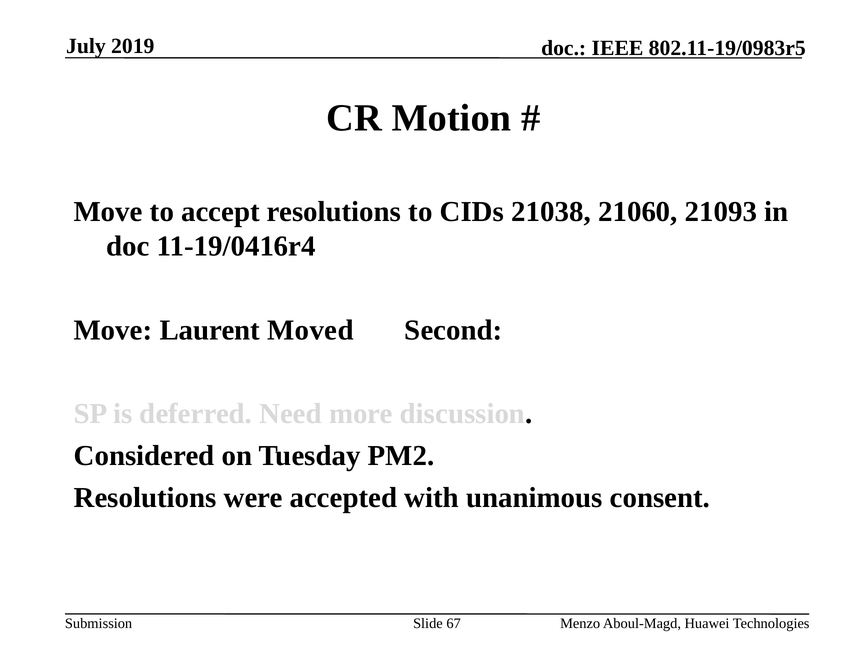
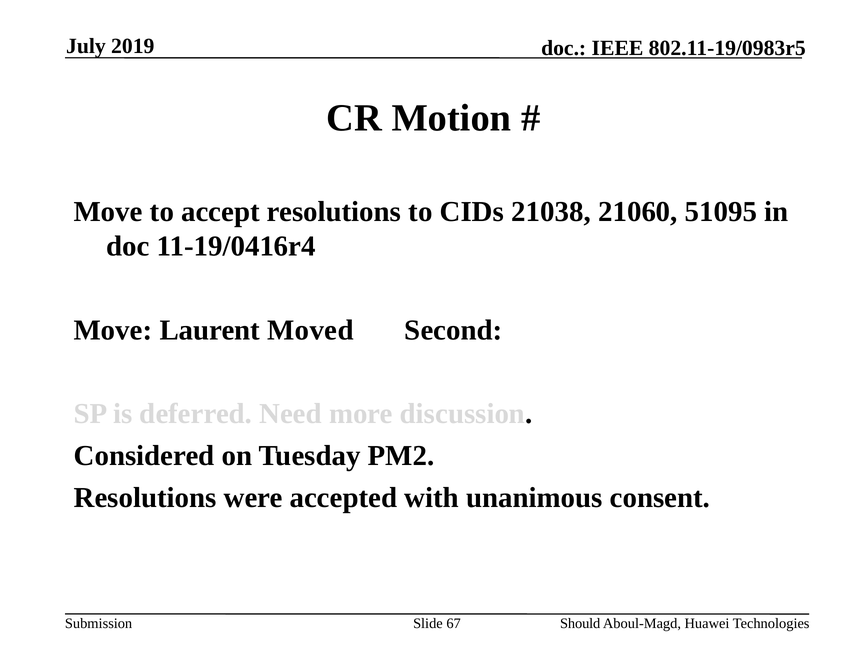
21093: 21093 -> 51095 (721, 212)
Menzo: Menzo -> Should (580, 624)
